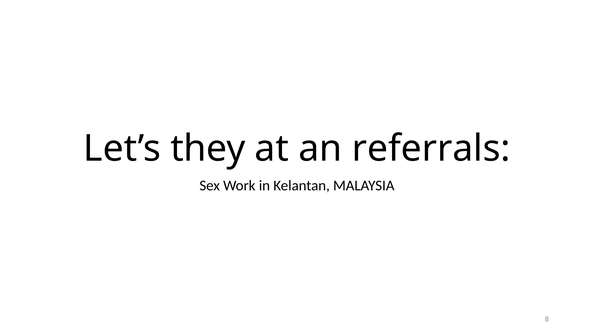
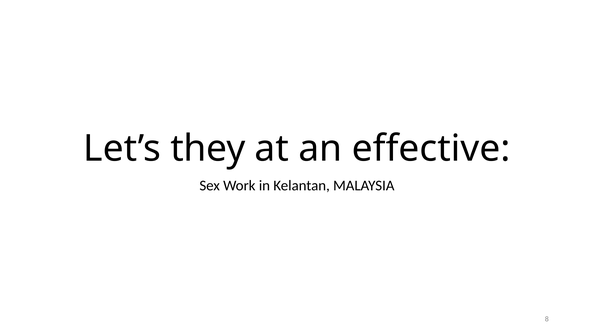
referrals: referrals -> effective (431, 148)
